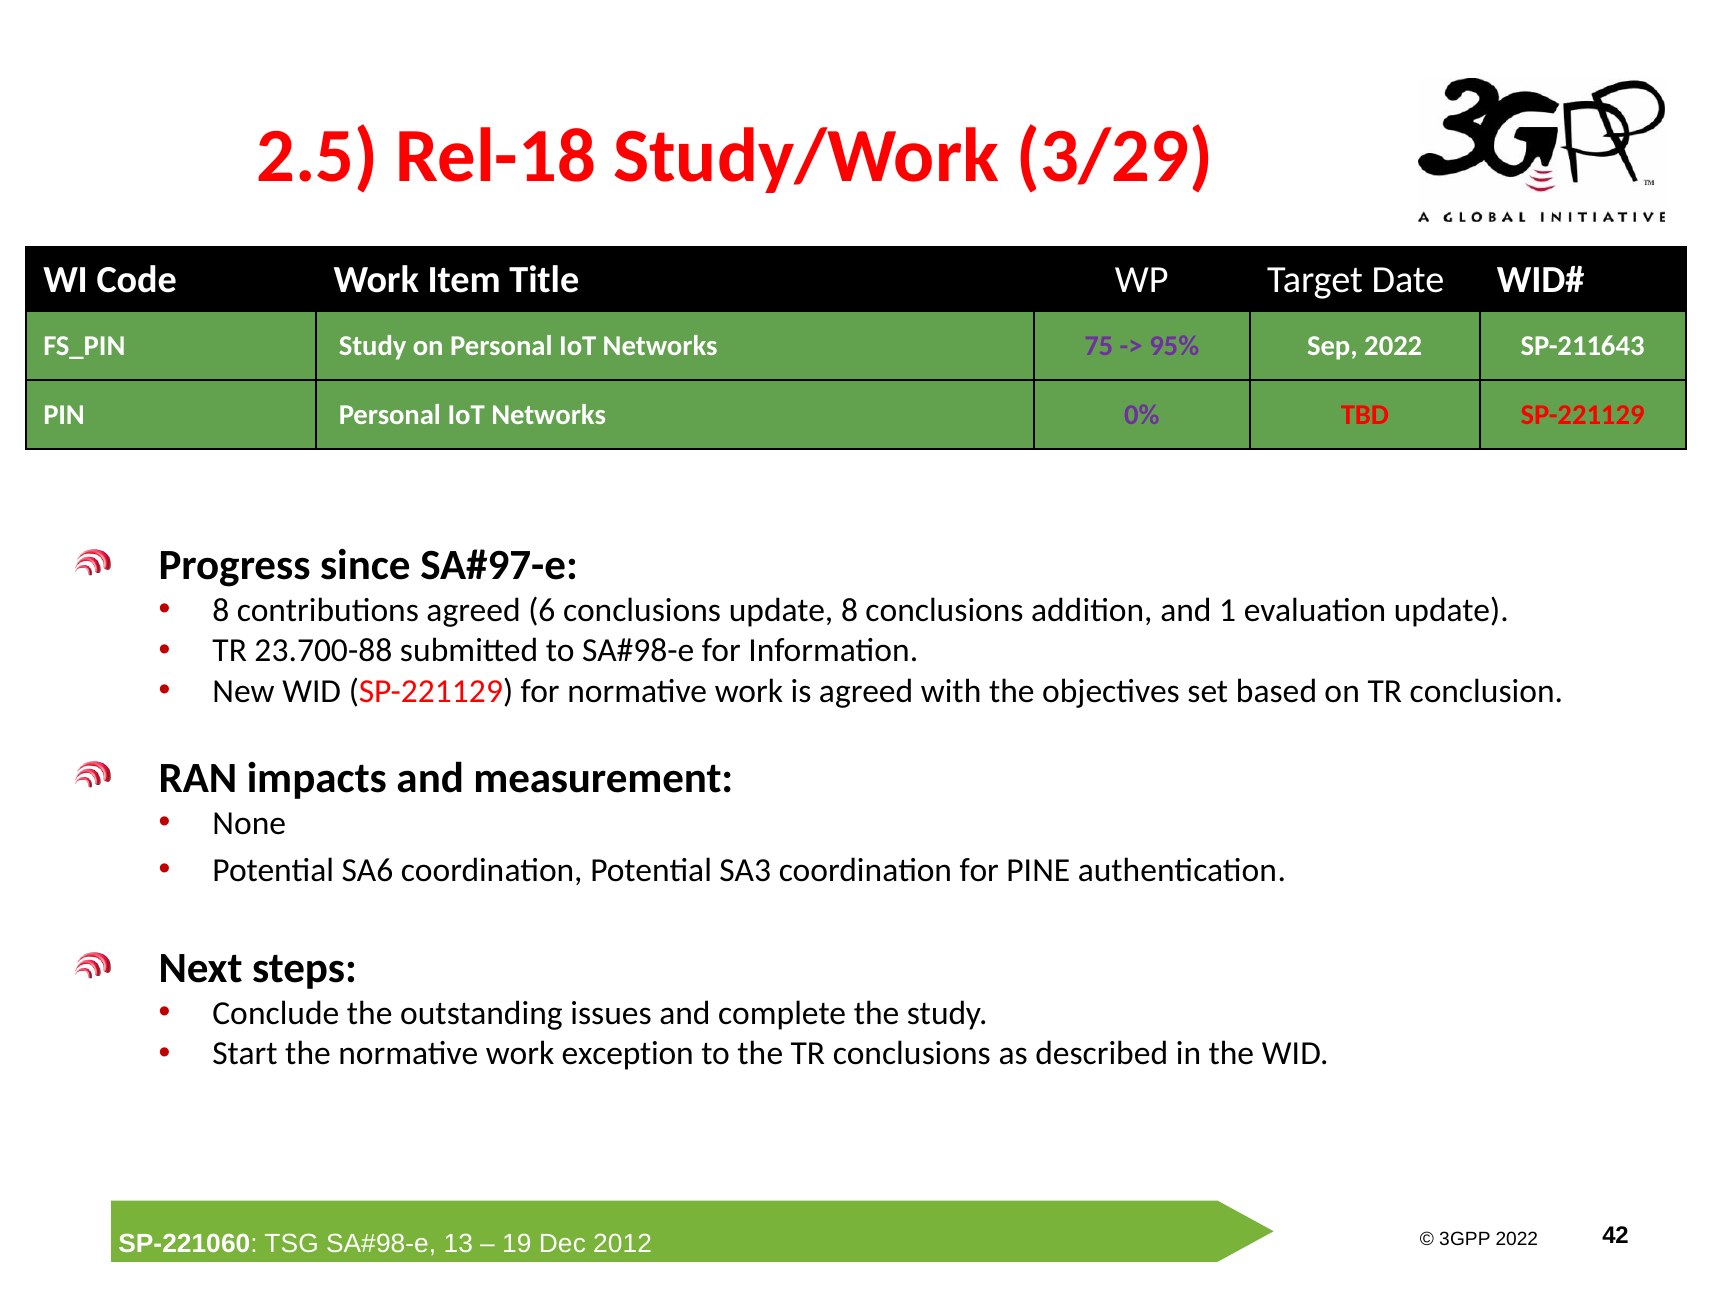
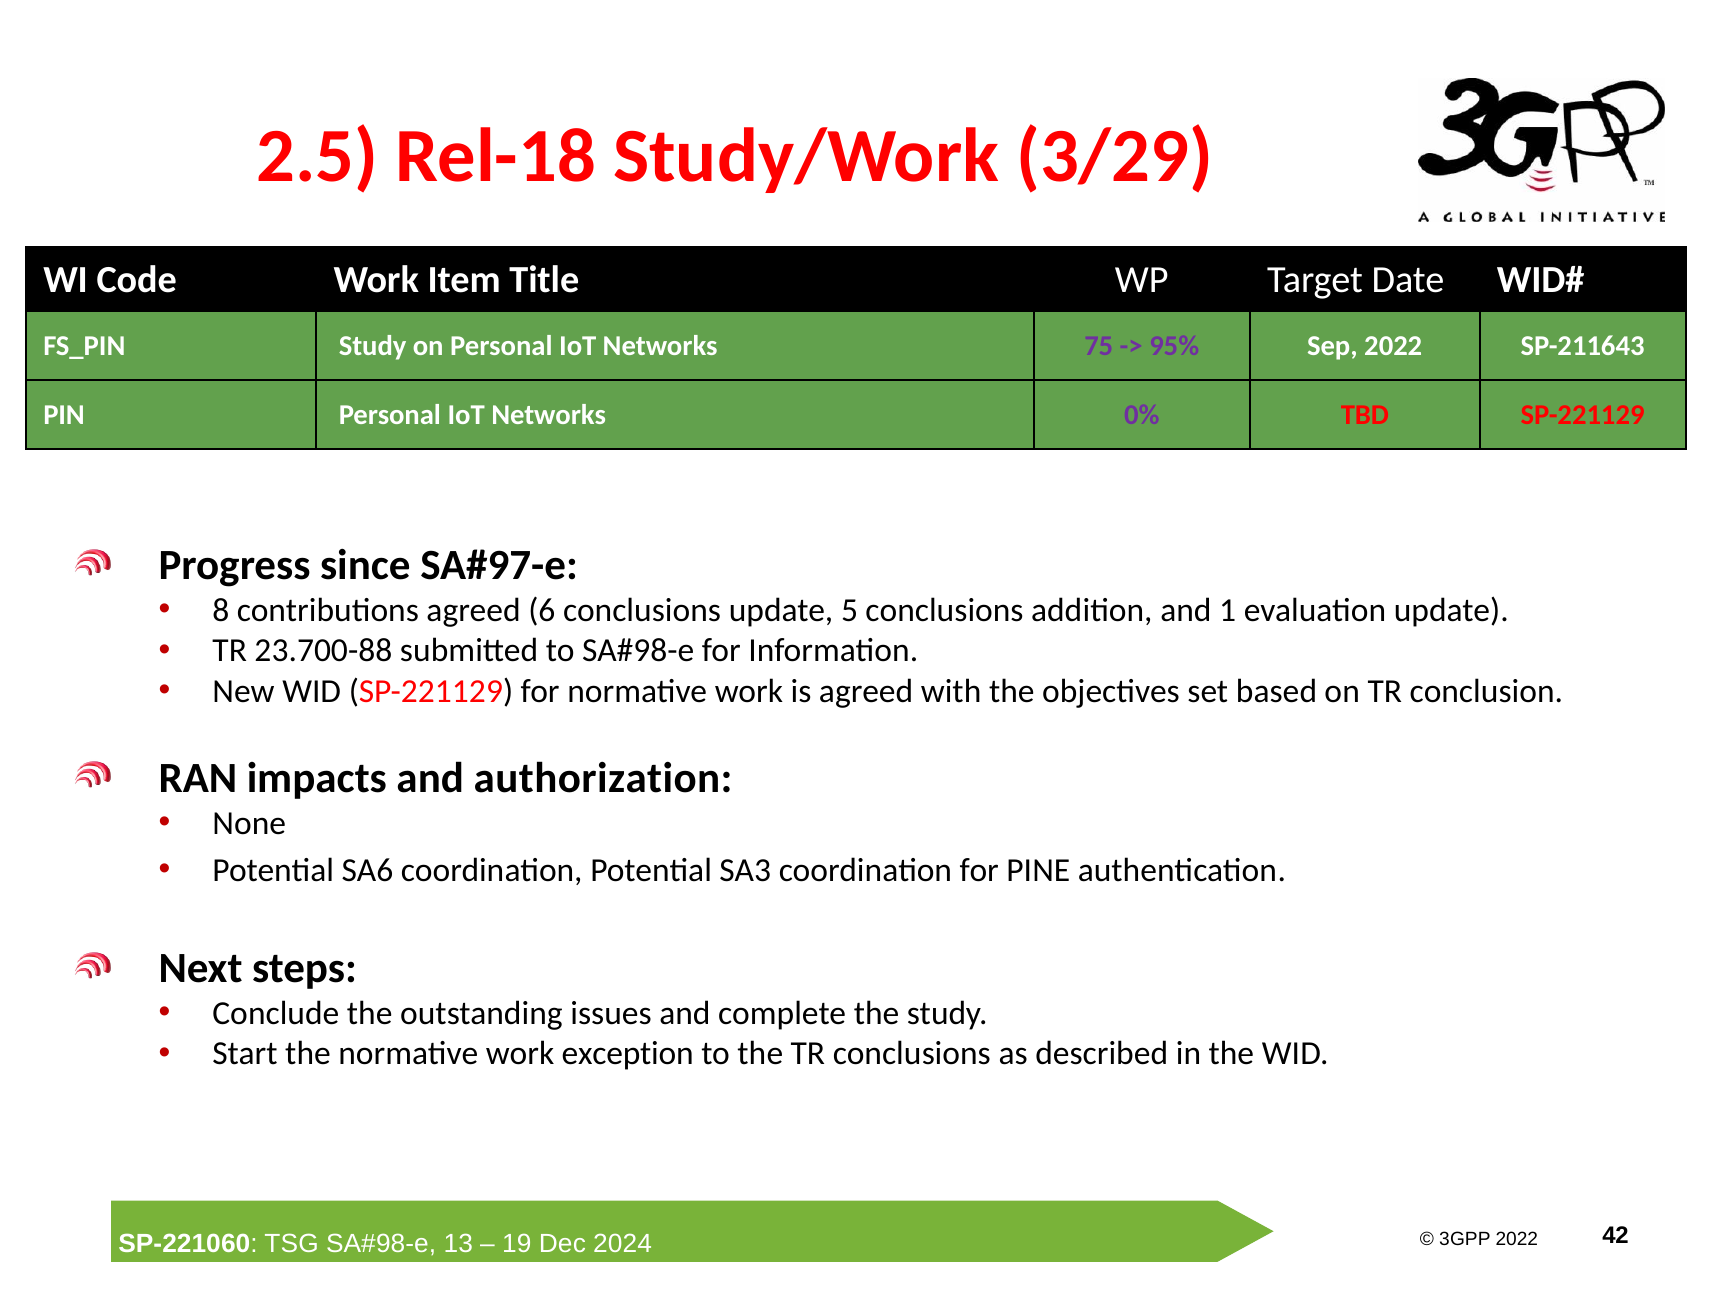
update 8: 8 -> 5 (849, 611)
measurement: measurement -> authorization (603, 778)
2012: 2012 -> 2024 (623, 1244)
